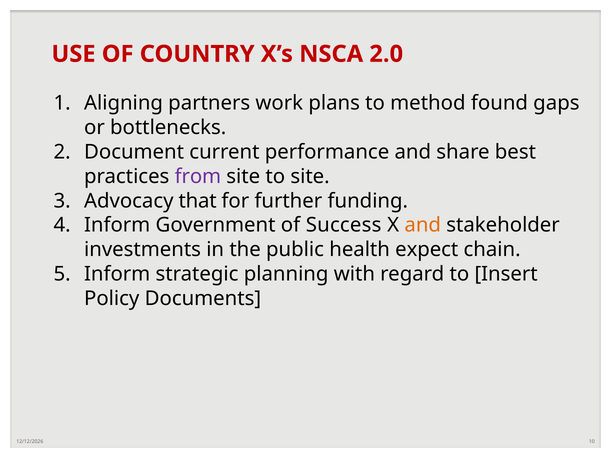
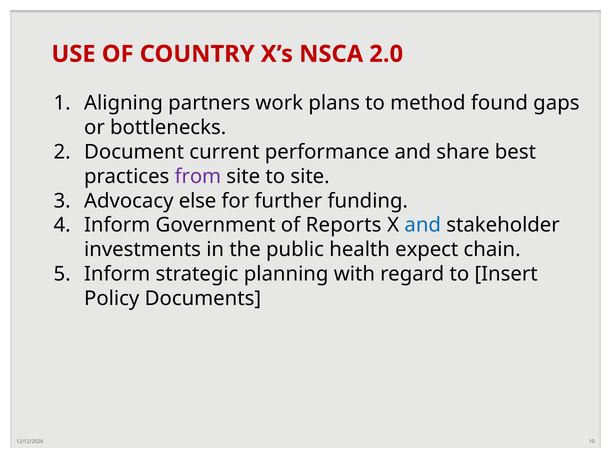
that: that -> else (198, 201)
Success: Success -> Reports (344, 225)
and colour: orange -> blue (423, 225)
